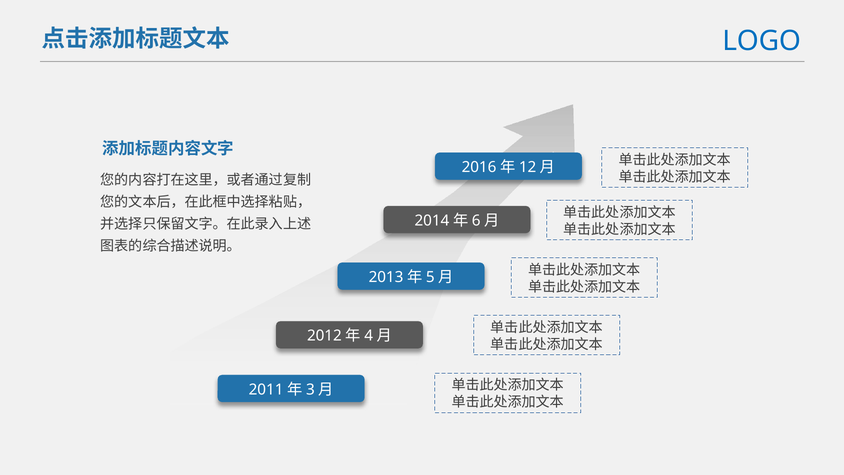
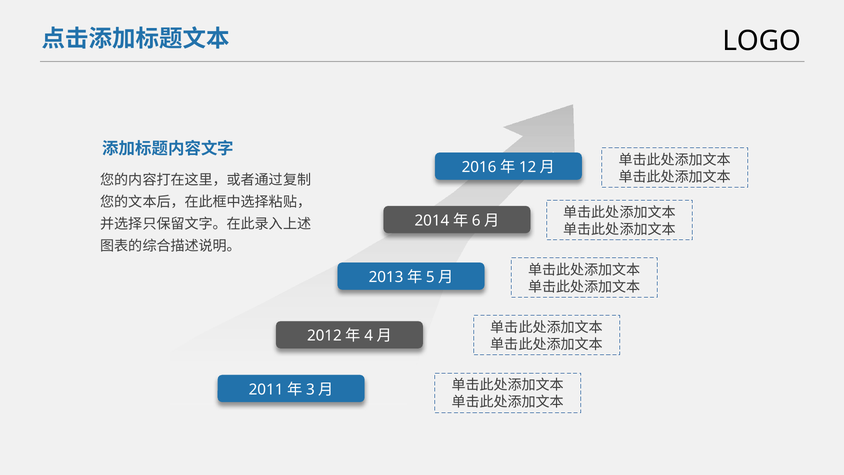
LOGO colour: blue -> black (762, 41)
